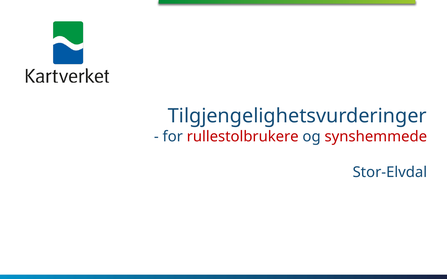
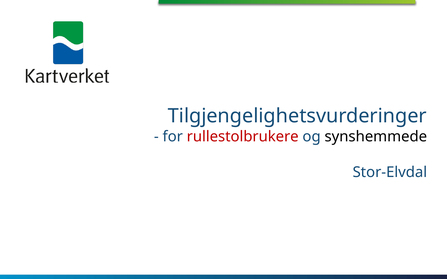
synshemmede colour: red -> black (376, 137)
